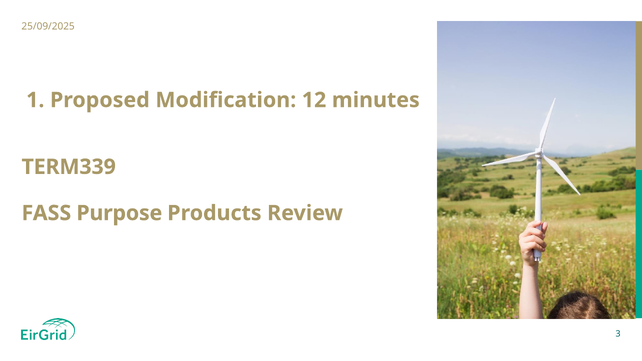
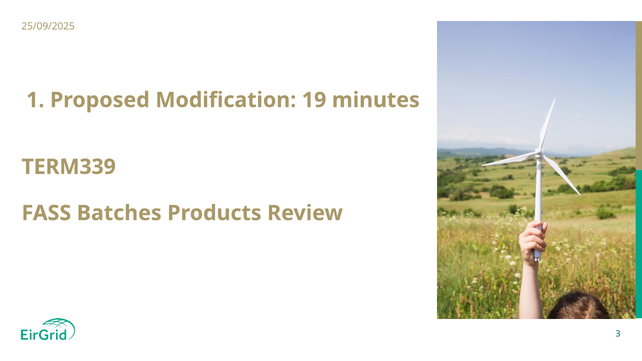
12: 12 -> 19 (314, 100)
Purpose: Purpose -> Batches (119, 213)
